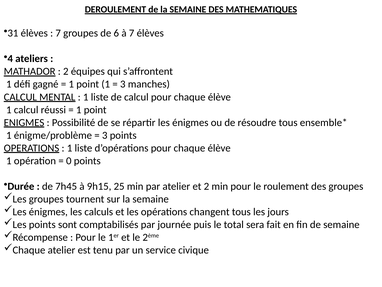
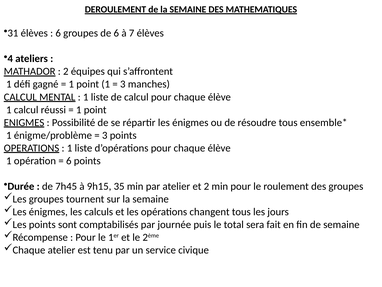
7: 7 -> 6 (58, 33)
0: 0 -> 6 (69, 161)
25: 25 -> 35 (119, 186)
